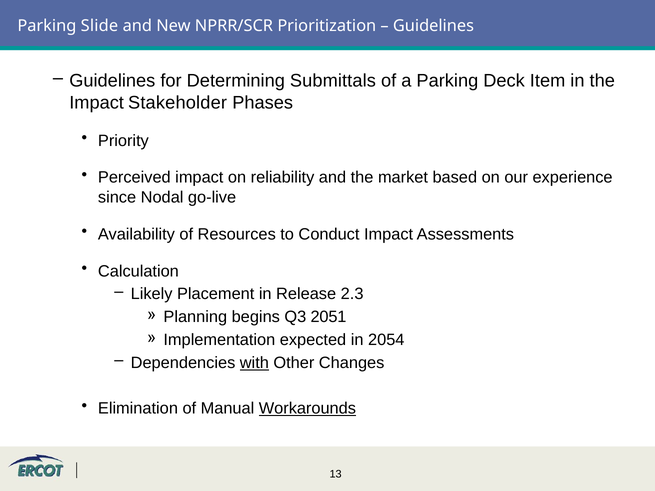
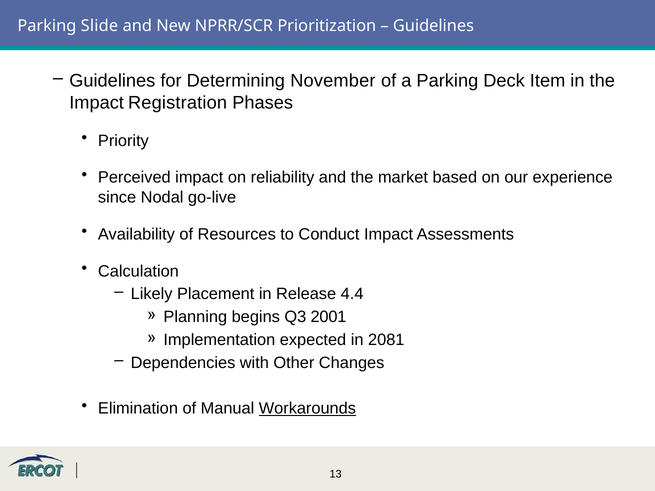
Submittals: Submittals -> November (333, 81)
Stakeholder: Stakeholder -> Registration (178, 103)
2.3: 2.3 -> 4.4 (352, 294)
2051: 2051 -> 2001 (328, 317)
2054: 2054 -> 2081 (386, 340)
with underline: present -> none (254, 363)
